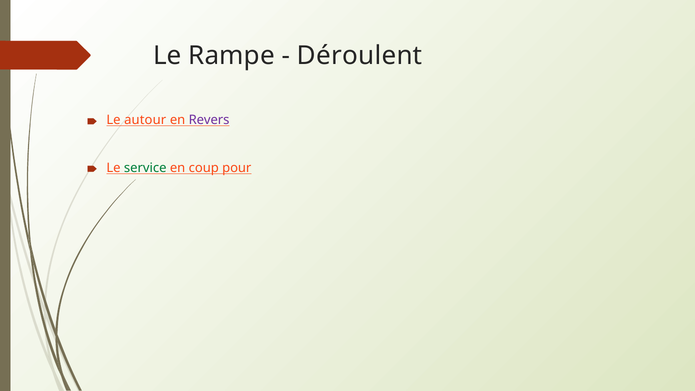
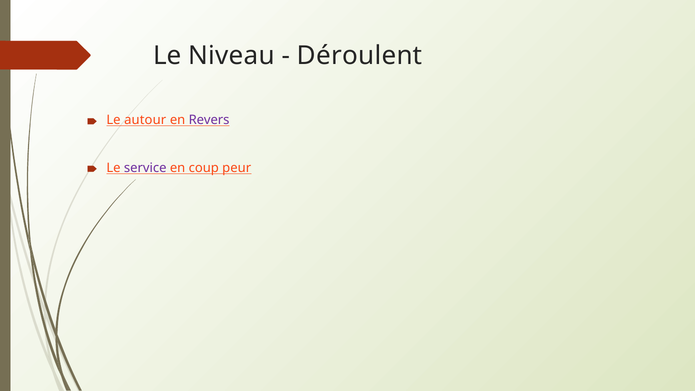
Rampe: Rampe -> Niveau (231, 56)
service colour: green -> purple (145, 168)
pour: pour -> peur (237, 168)
